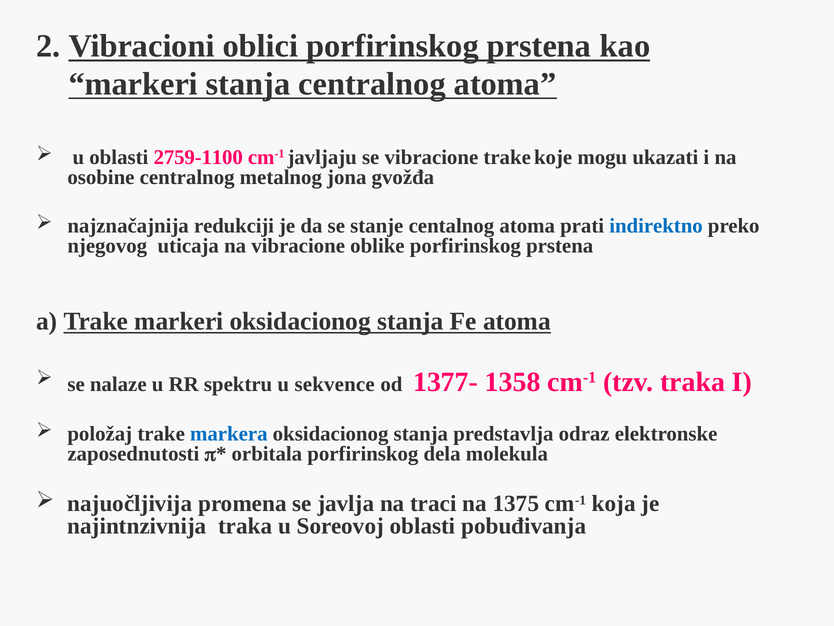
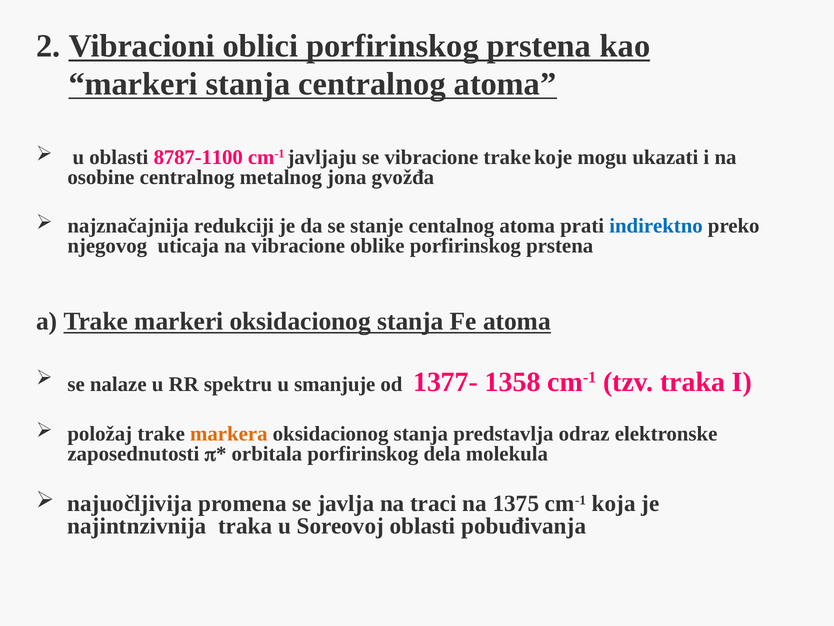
2759-1100: 2759-1100 -> 8787-1100 (198, 157)
sekvence: sekvence -> smanjuje (335, 384)
markera colour: blue -> orange (229, 434)
